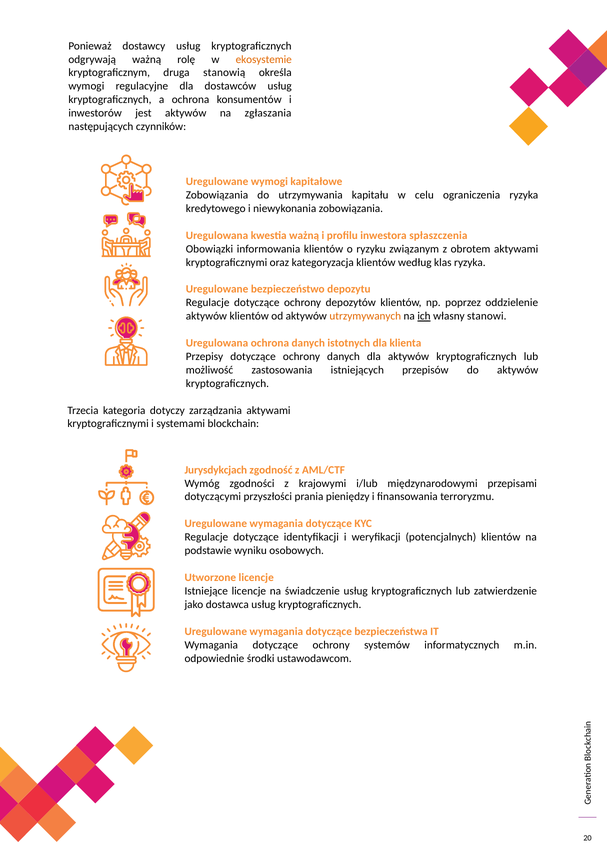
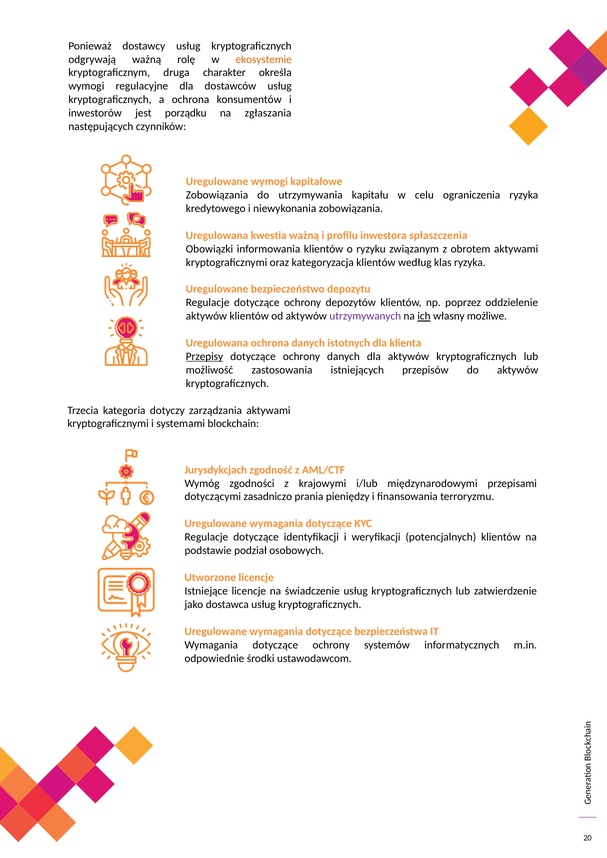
stanowią: stanowią -> charakter (224, 73)
jest aktywów: aktywów -> porządku (186, 113)
utrzymywanych colour: orange -> purple (365, 316)
stanowi: stanowi -> możliwe (487, 316)
Przepisy underline: none -> present (205, 357)
przyszłości: przyszłości -> zasadniczo (268, 497)
wyniku: wyniku -> podział (251, 551)
